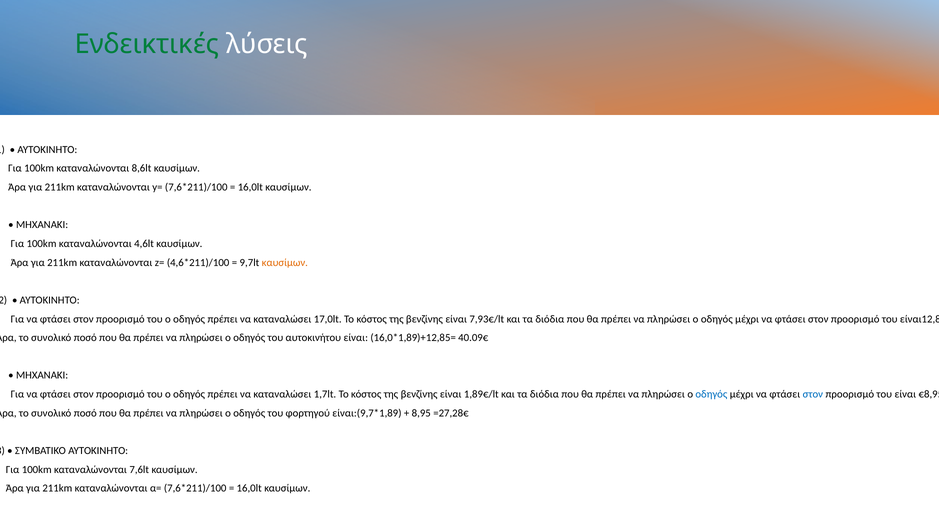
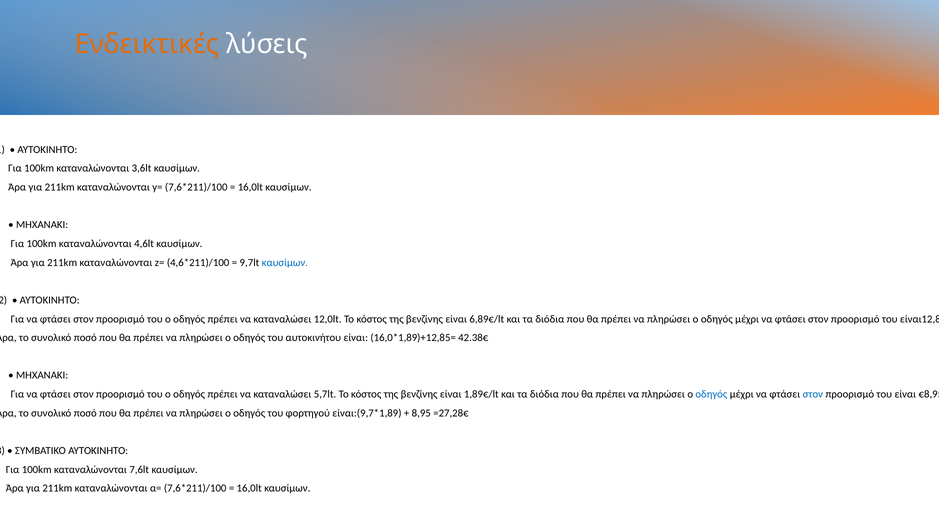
Ενδεικτικές colour: green -> orange (147, 44)
8,6lt: 8,6lt -> 3,6lt (142, 168)
καυσίμων colour: orange -> blue (285, 263)
17,0lt: 17,0lt -> 12,0lt (328, 319)
7,93€/lt: 7,93€/lt -> 6,89€/lt (487, 319)
40.09€: 40.09€ -> 42.38€ (473, 338)
1,7lt: 1,7lt -> 5,7lt (325, 394)
